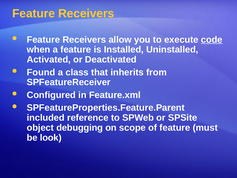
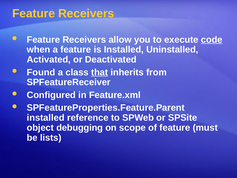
that underline: none -> present (100, 72)
included: included -> installed (46, 118)
look: look -> lists (51, 137)
